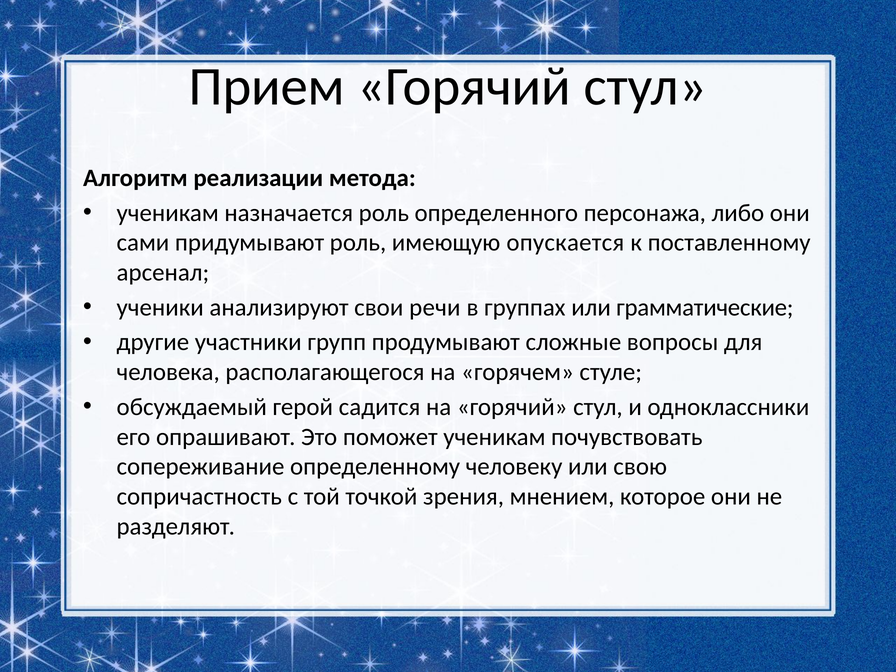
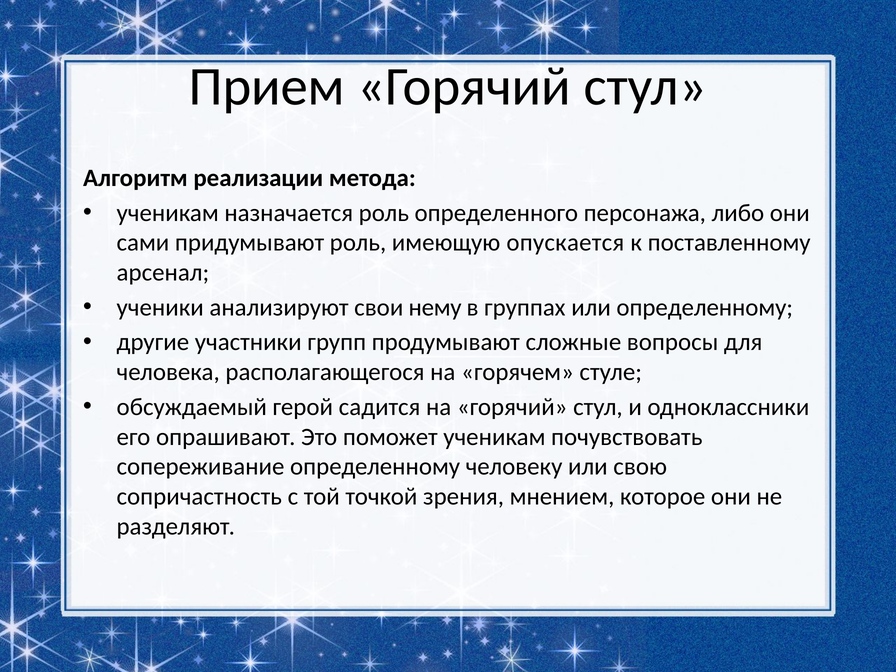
речи: речи -> нему (435, 307)
или грамматические: грамматические -> определенному (705, 307)
